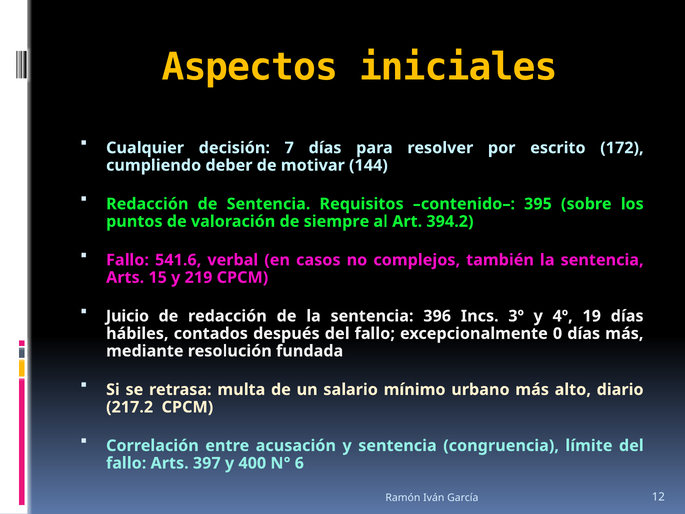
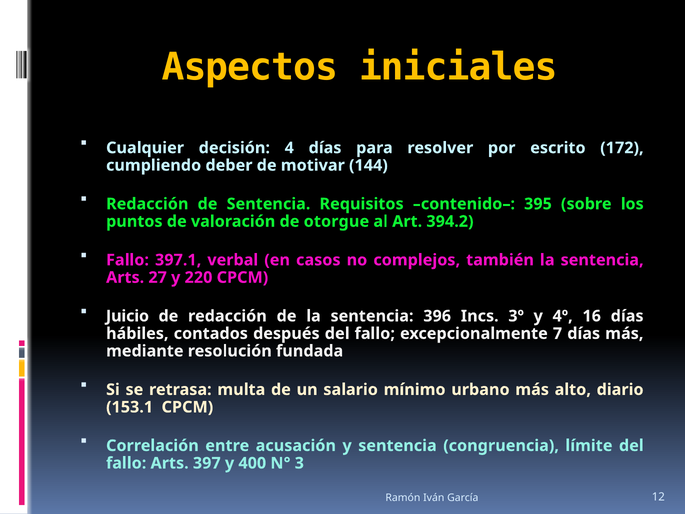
7: 7 -> 4 (289, 148)
siempre: siempre -> otorgue (336, 221)
541.6: 541.6 -> 397.1 (178, 260)
15: 15 -> 27 (158, 277)
219: 219 -> 220 (198, 277)
19: 19 -> 16 (592, 316)
0: 0 -> 7 (558, 333)
217.2: 217.2 -> 153.1 (130, 407)
6: 6 -> 3 (299, 463)
